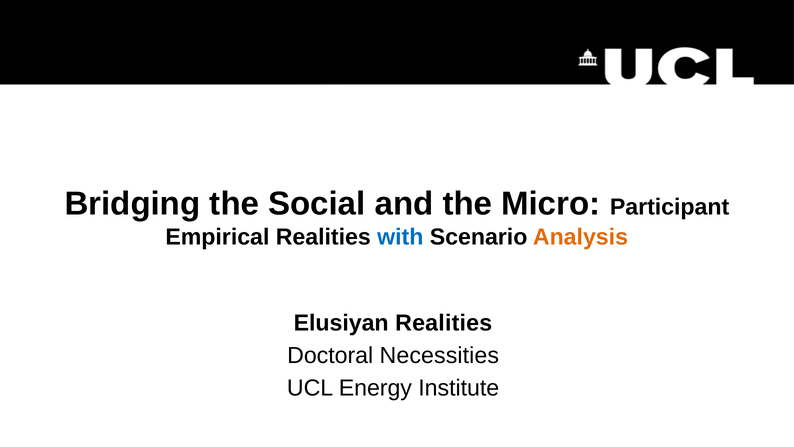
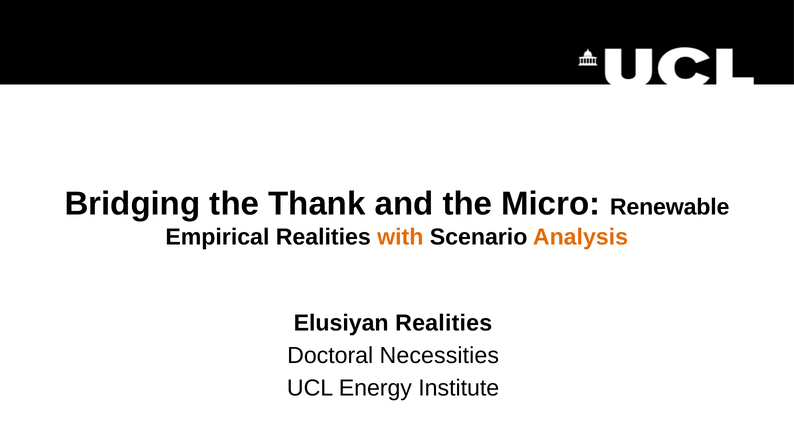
Social: Social -> Thank (317, 204)
Participant: Participant -> Renewable (670, 207)
with colour: blue -> orange (400, 237)
